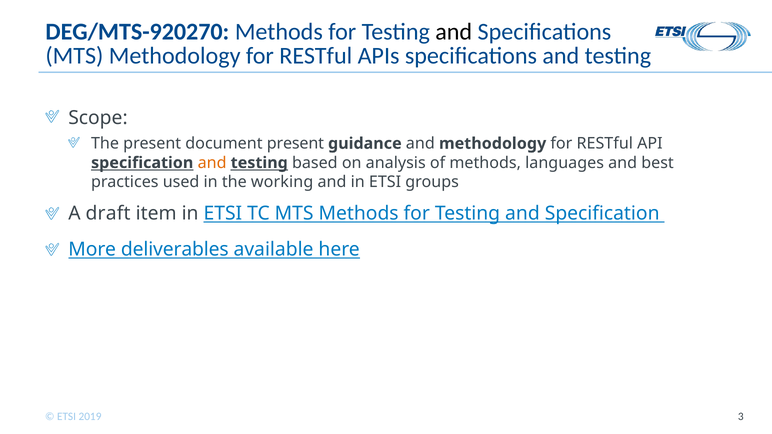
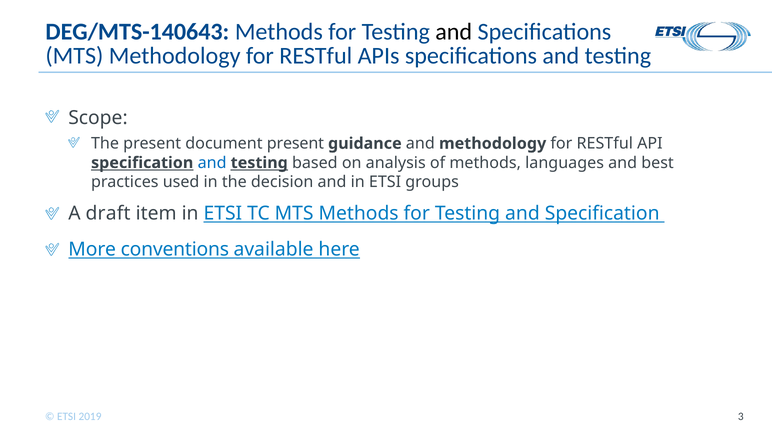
DEG/MTS-920270: DEG/MTS-920270 -> DEG/MTS-140643 (137, 32)
and colour: orange -> blue (212, 163)
working: working -> decision (282, 182)
deliverables: deliverables -> conventions (175, 249)
